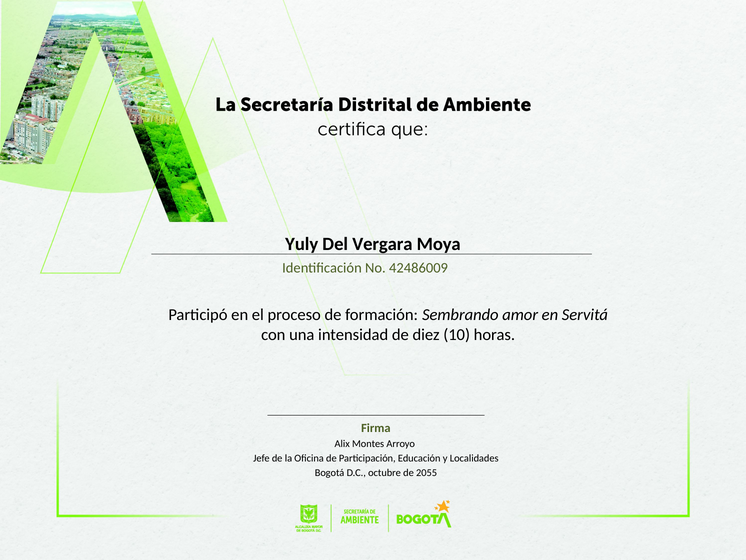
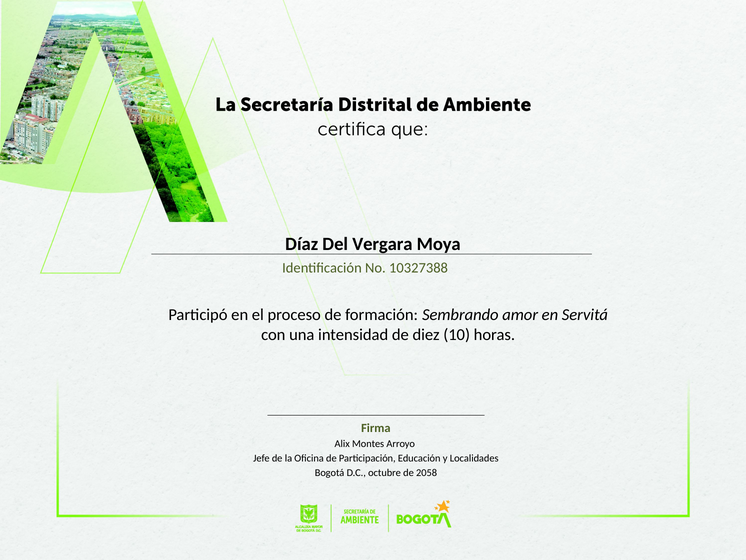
Yuly: Yuly -> Díaz (302, 244)
42486009: 42486009 -> 10327388 (419, 268)
2055: 2055 -> 2058 (427, 473)
